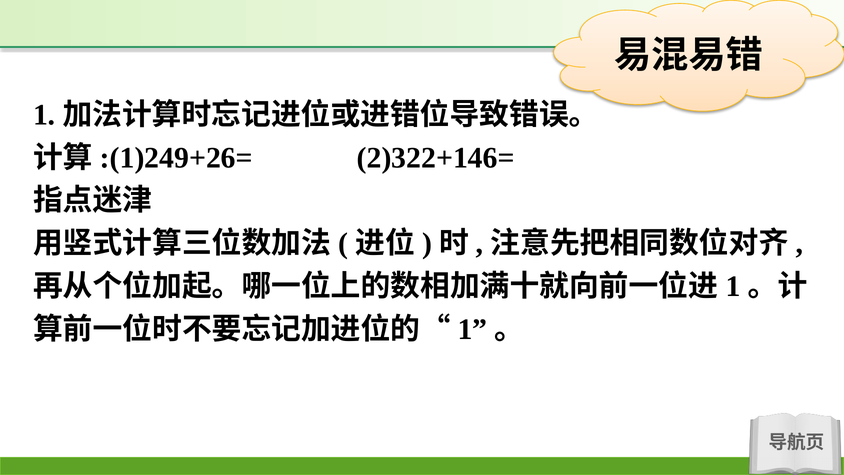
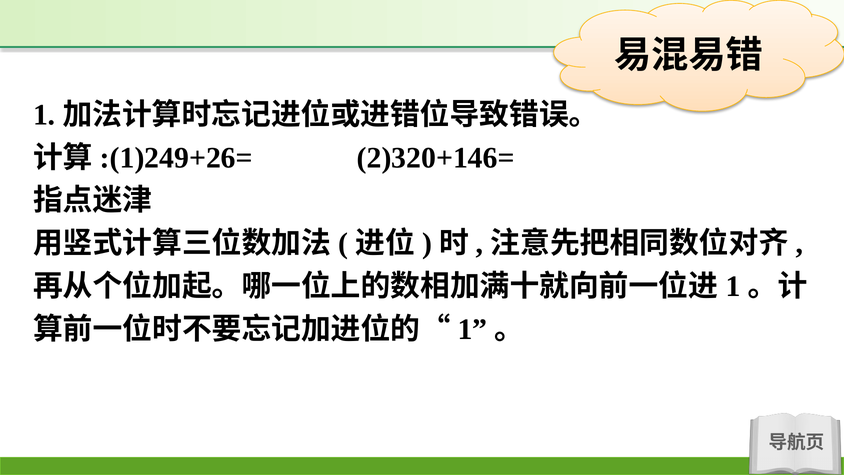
2)322+146=: 2)322+146= -> 2)320+146= (436, 158)
